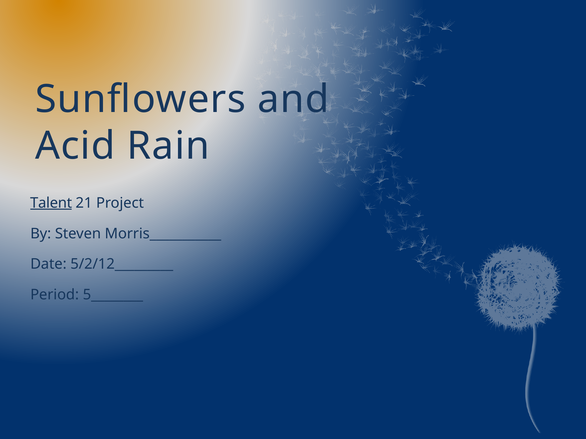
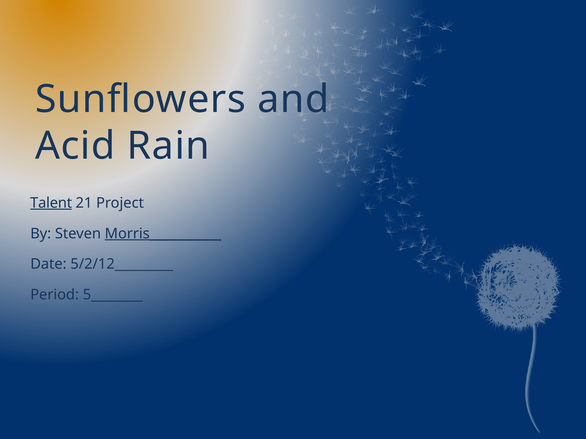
Morris___________ underline: none -> present (163, 234)
